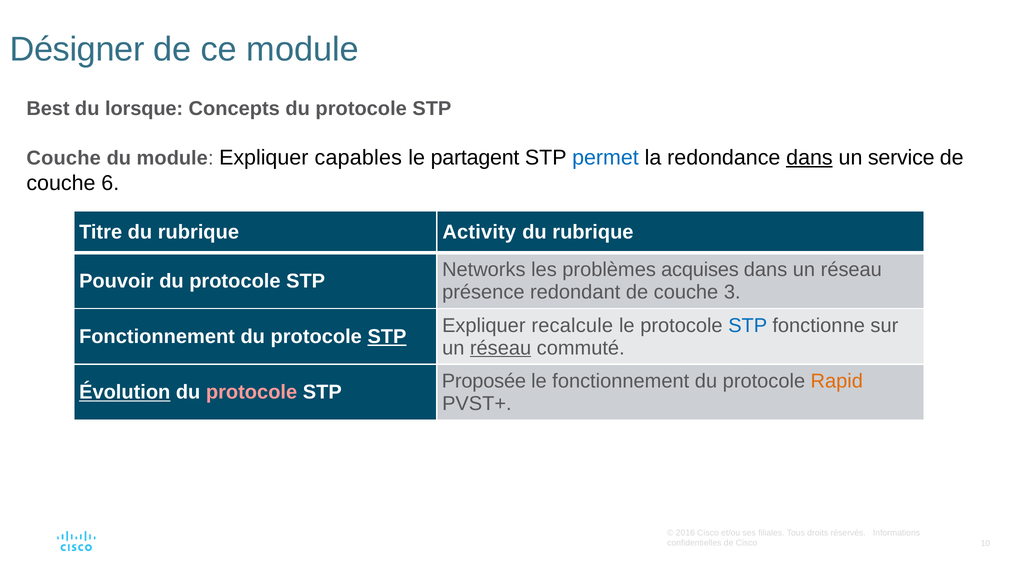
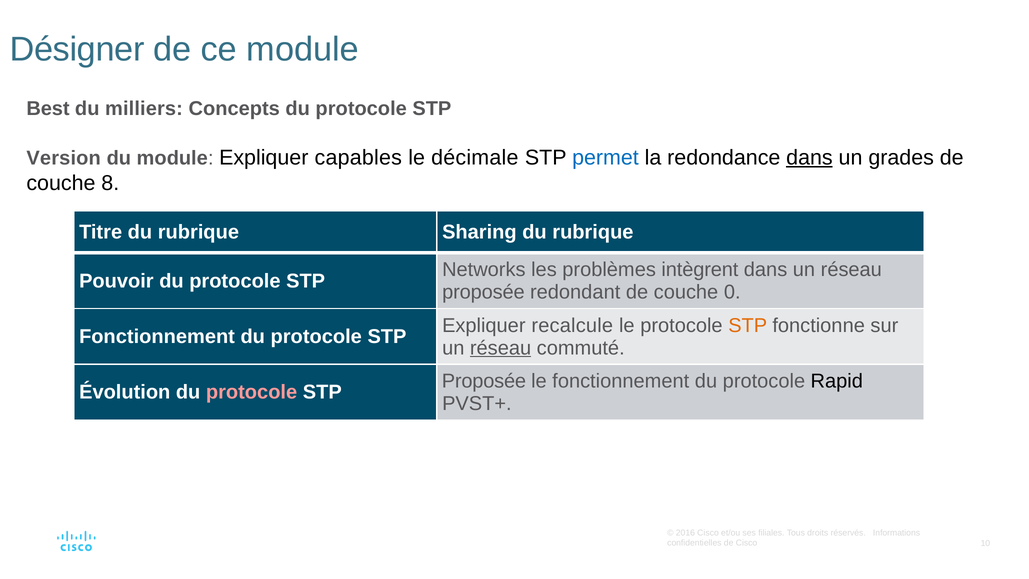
lorsque: lorsque -> milliers (144, 108)
Couche: Couche -> Version (64, 158)
partagent: partagent -> décimale (475, 157)
service: service -> grades (901, 157)
6: 6 -> 8 (110, 183)
Activity: Activity -> Sharing (479, 232)
acquises: acquises -> intègrent (700, 270)
présence: présence -> proposée (483, 292)
3: 3 -> 0 (732, 292)
STP colour: blue -> orange (748, 325)
STP underline: present -> none (387, 337)
Rapid colour: orange -> black (837, 381)
Évolution underline: present -> none (125, 392)
